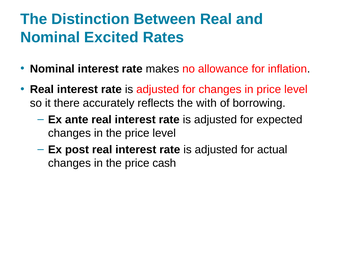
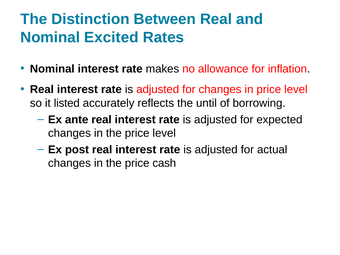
there: there -> listed (67, 103)
with: with -> until (207, 103)
